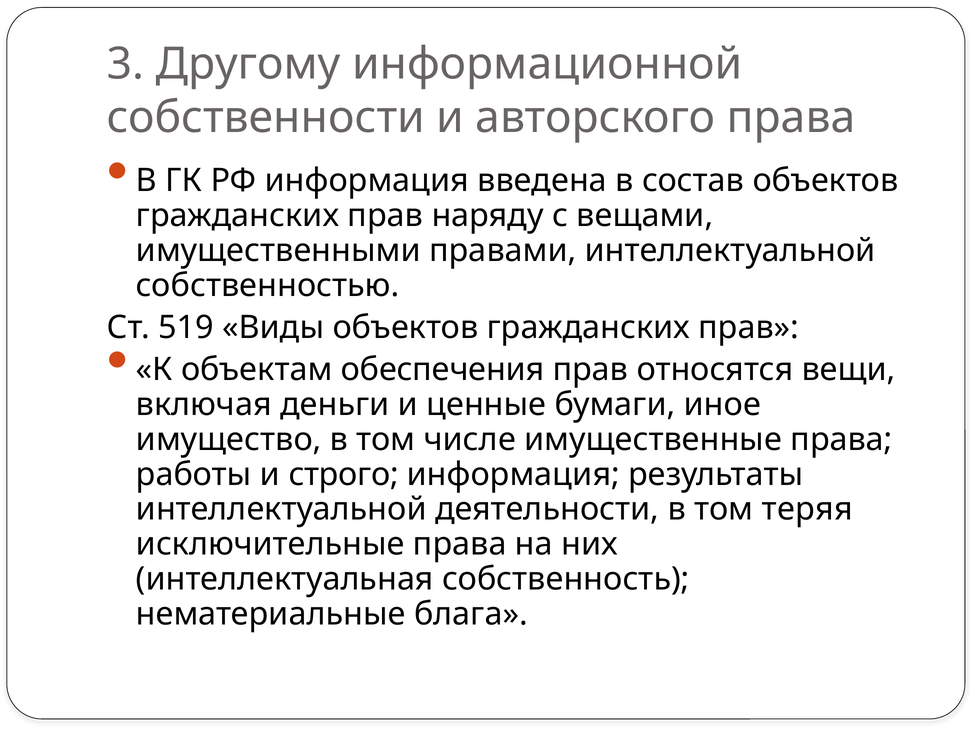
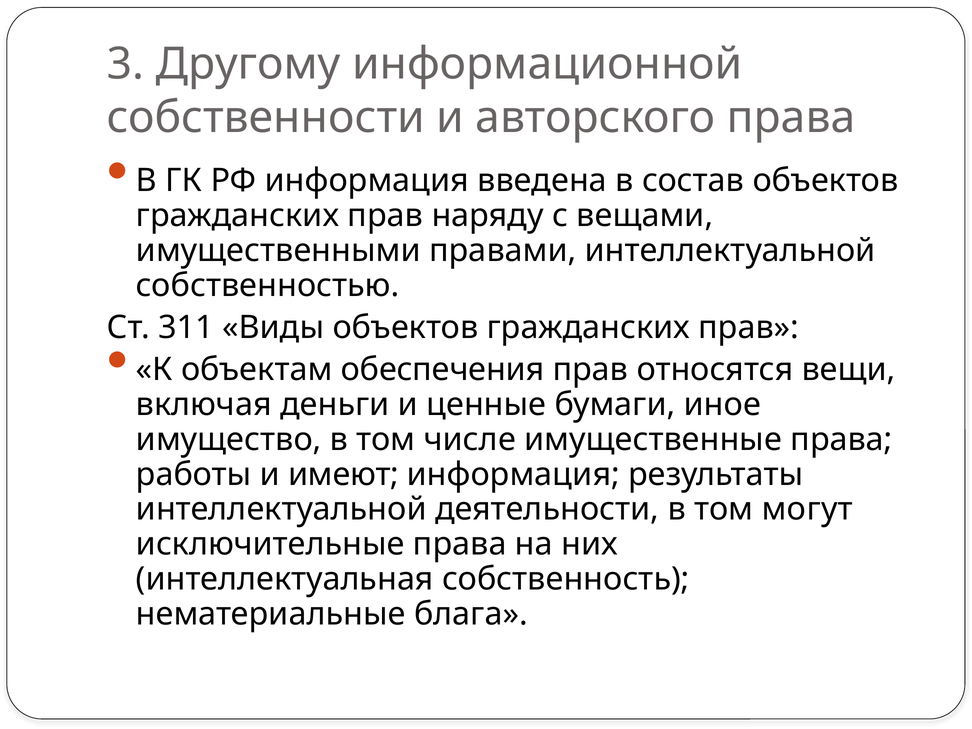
519: 519 -> 311 (186, 327)
строго: строго -> имеют (344, 474)
теряя: теряя -> могут (807, 509)
